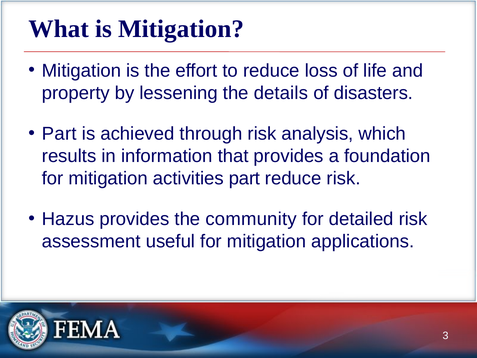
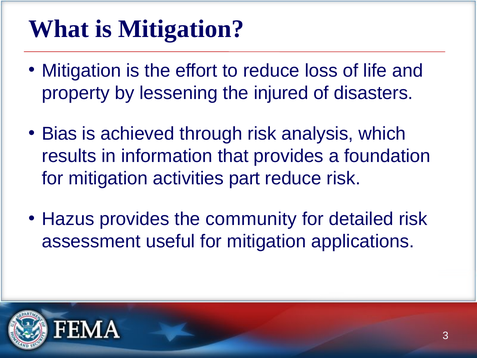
details: details -> injured (281, 93)
Part: Part -> Bias (59, 134)
